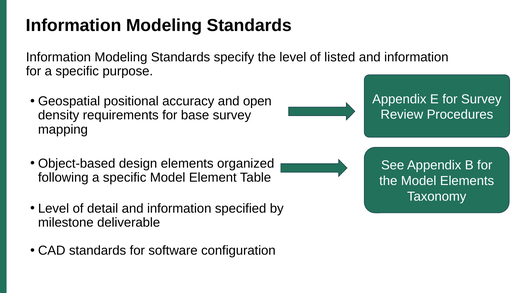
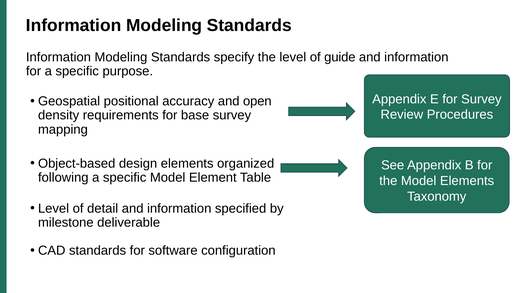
listed: listed -> guide (340, 57)
